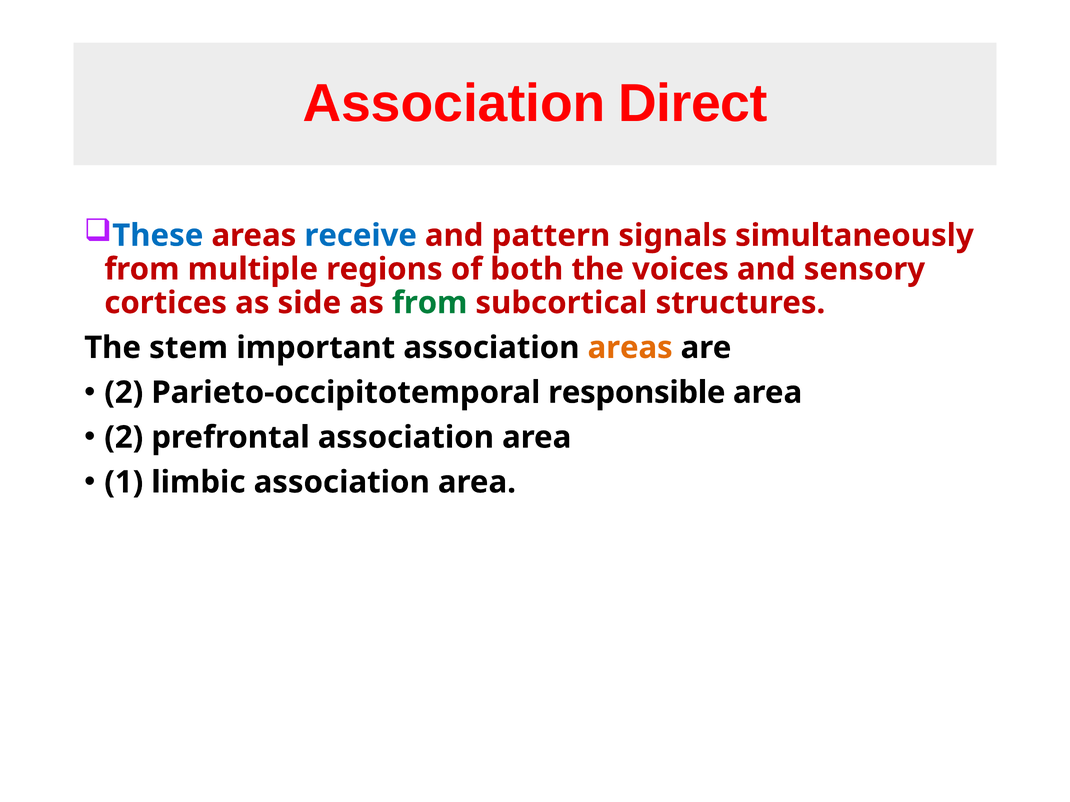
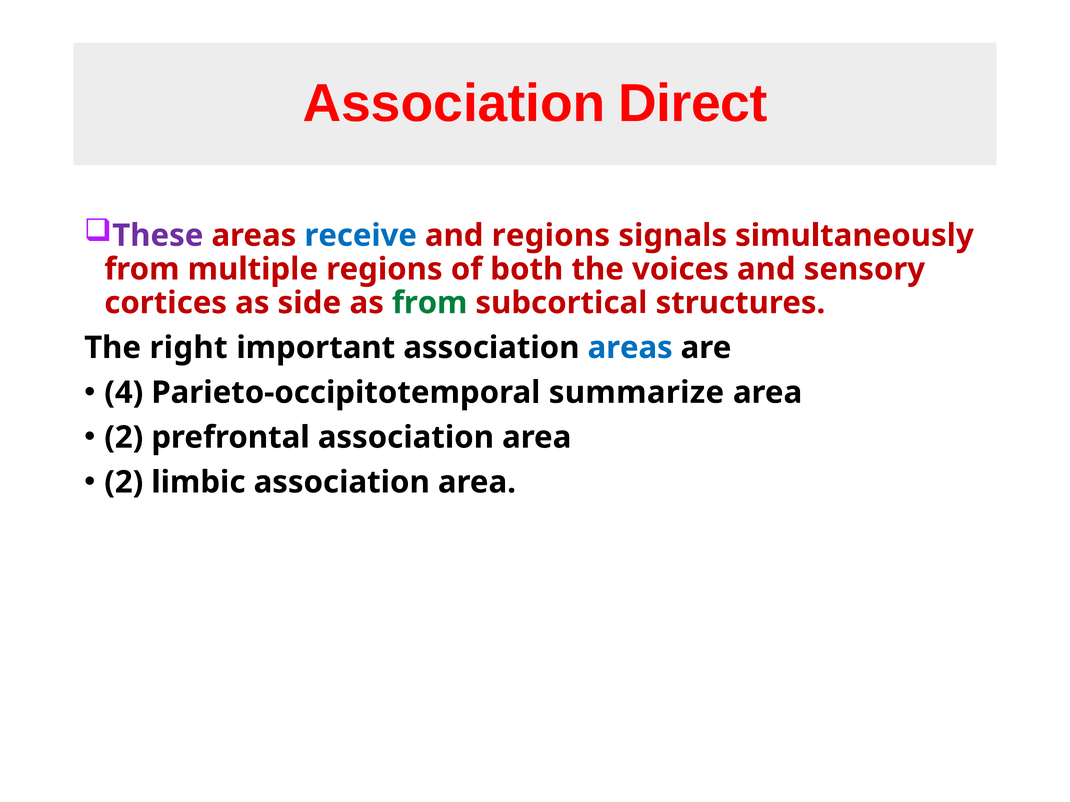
These colour: blue -> purple (158, 236)
and pattern: pattern -> regions (551, 236)
stem: stem -> right (189, 348)
areas colour: orange -> blue (630, 348)
2: 2 -> 4 (124, 393)
responsible: responsible -> summarize (636, 393)
1: 1 -> 2 (124, 482)
